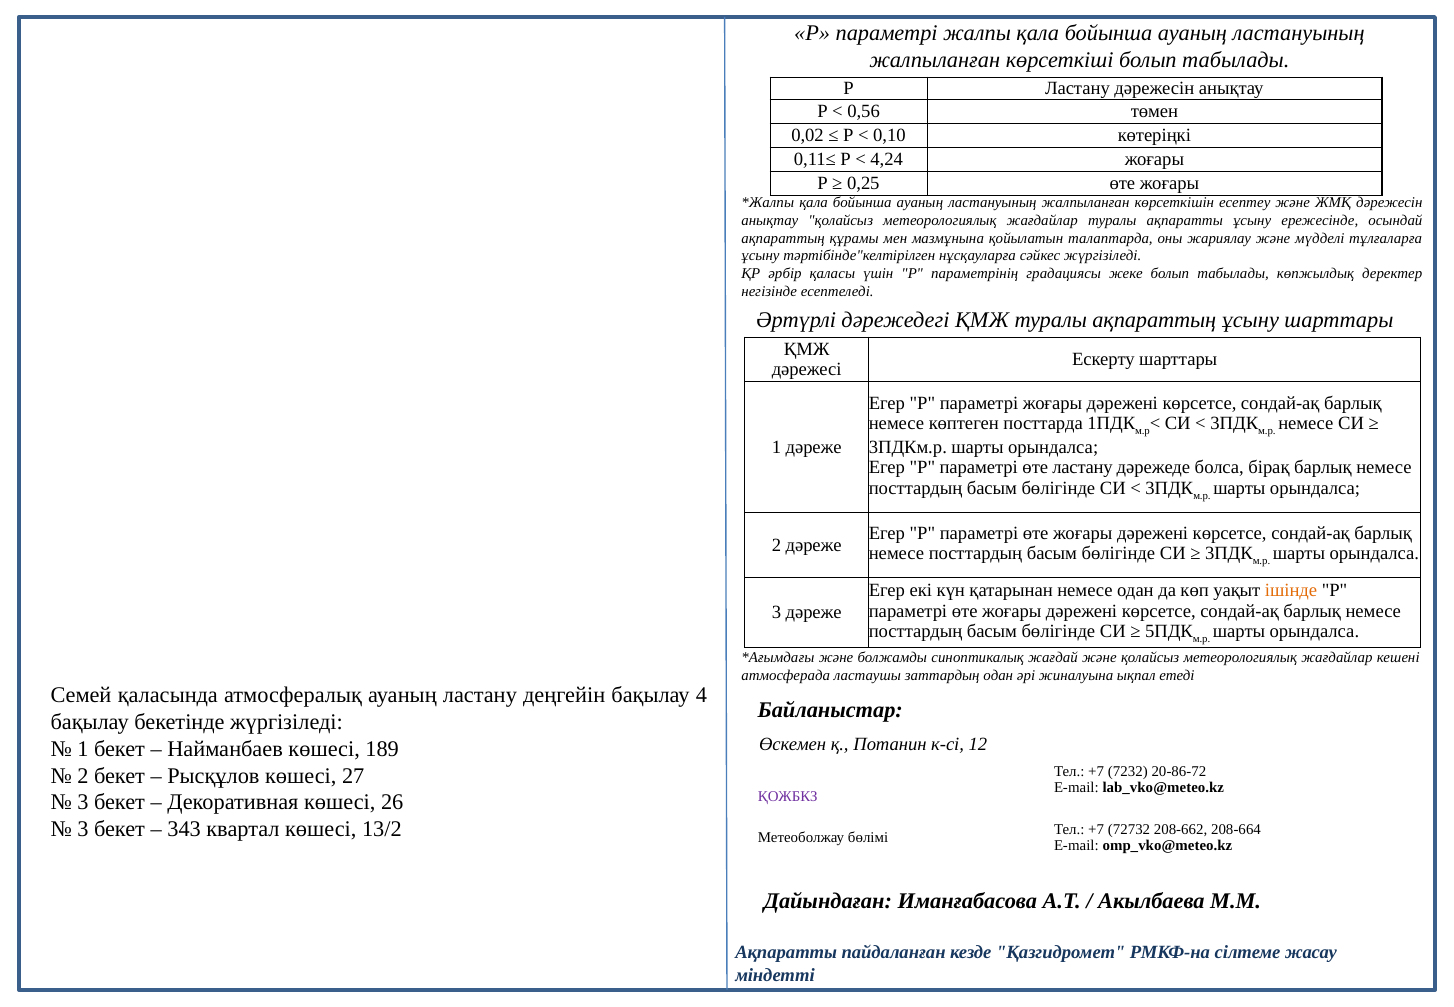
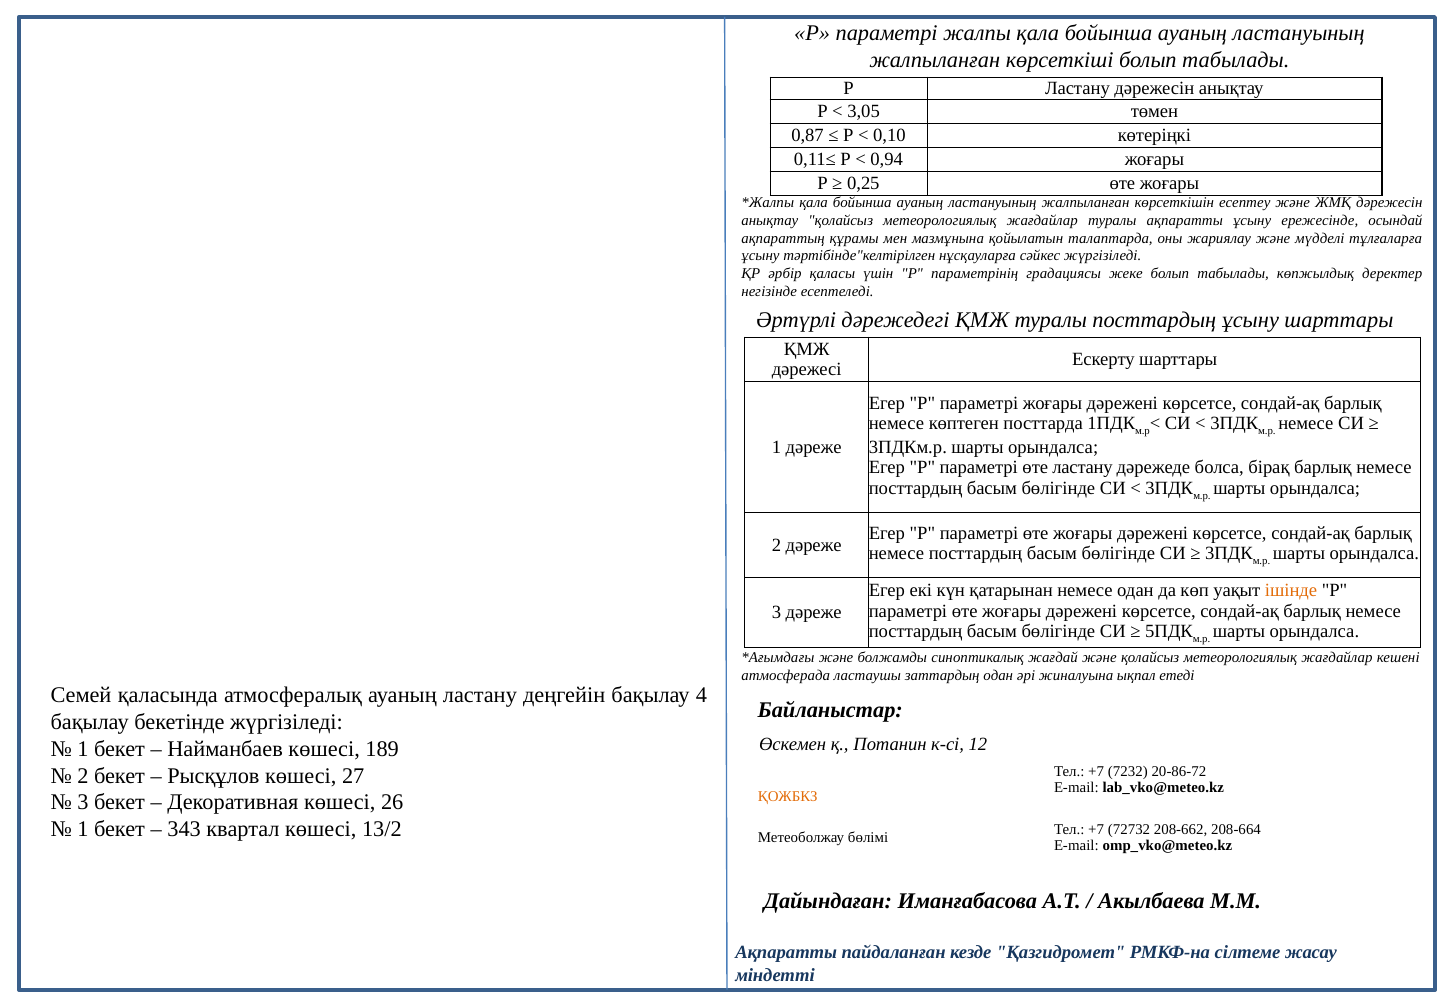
0,56: 0,56 -> 3,05 (864, 111)
0,02: 0,02 -> 0,87 (807, 135)
4,24: 4,24 -> 0,94 (887, 159)
туралы ақпараттың: ақпараттың -> посттардың (1154, 320)
ҚОЖБКЗ colour: purple -> orange (788, 796)
3: 3 -> 1 (83, 829)
